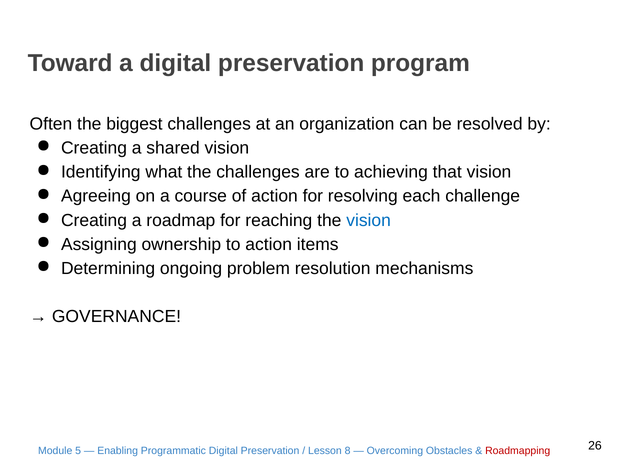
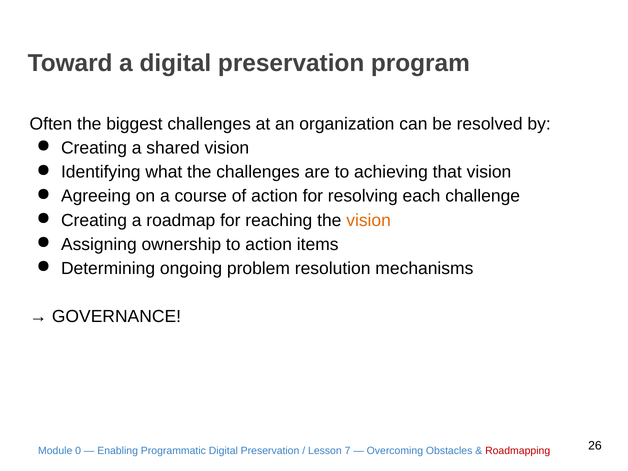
vision colour: blue -> orange (369, 220)
5: 5 -> 0 (78, 451)
8: 8 -> 7 (348, 451)
